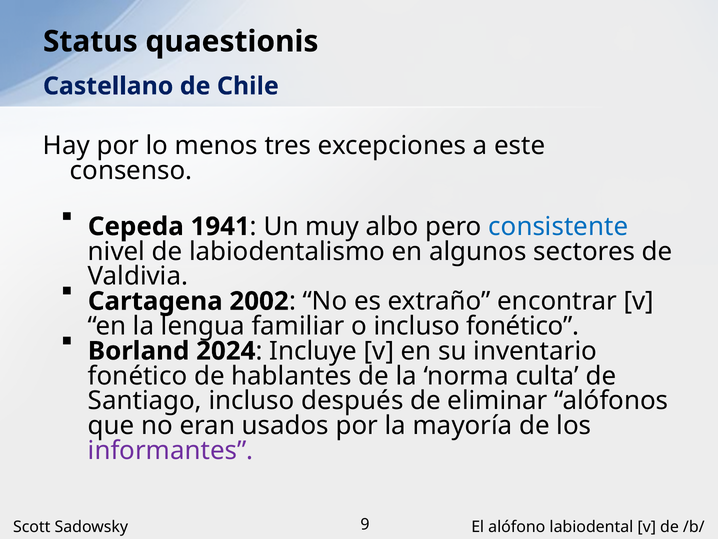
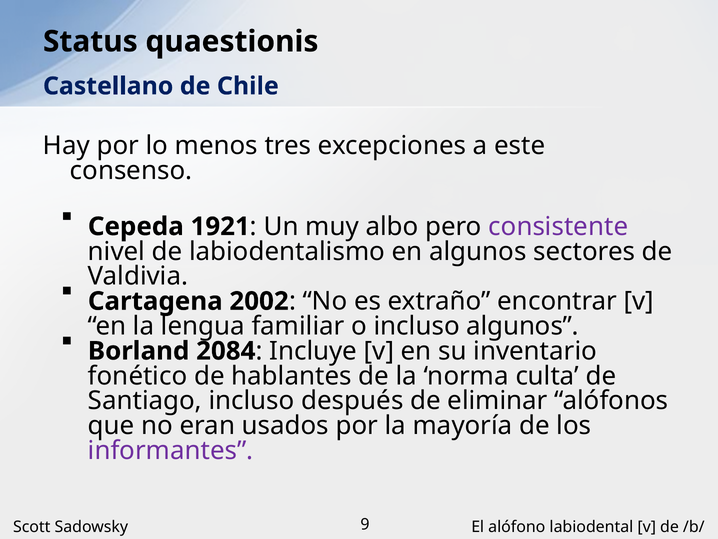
1941: 1941 -> 1921 (220, 226)
consistente colour: blue -> purple (558, 226)
incluso fonético: fonético -> algunos (523, 326)
2024: 2024 -> 2084 (226, 351)
